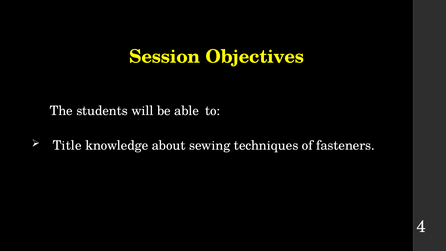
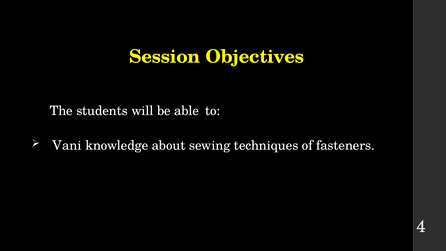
Title: Title -> Vani (67, 145)
